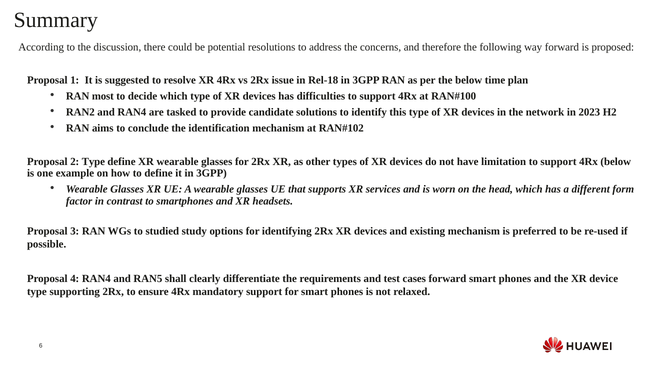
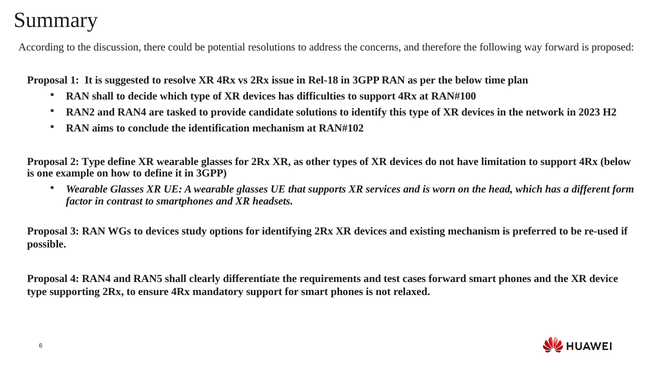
RAN most: most -> shall (103, 96)
to studied: studied -> devices (162, 231)
